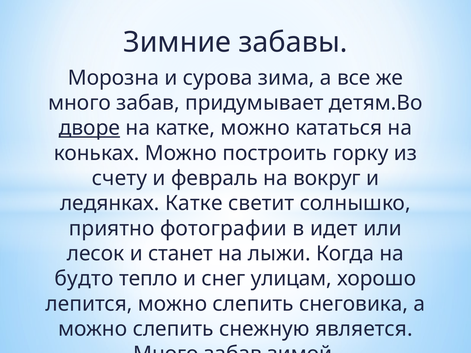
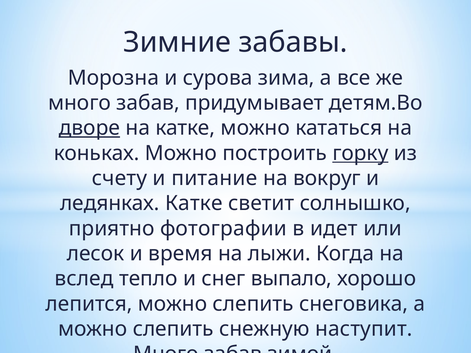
горку underline: none -> present (360, 153)
февраль: февраль -> питание (214, 178)
станет: станет -> время (180, 254)
будто: будто -> вслед (84, 279)
улицам: улицам -> выпало (291, 279)
является: является -> наступит (364, 329)
